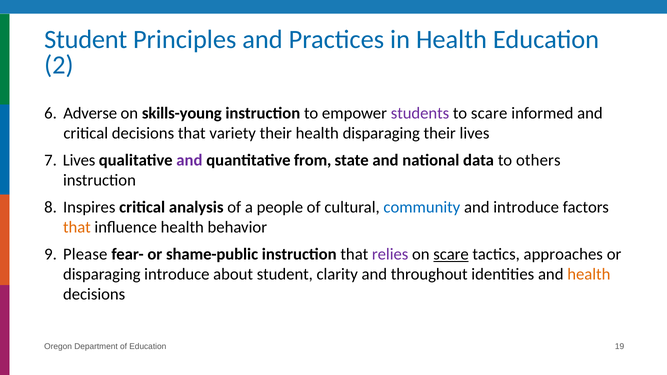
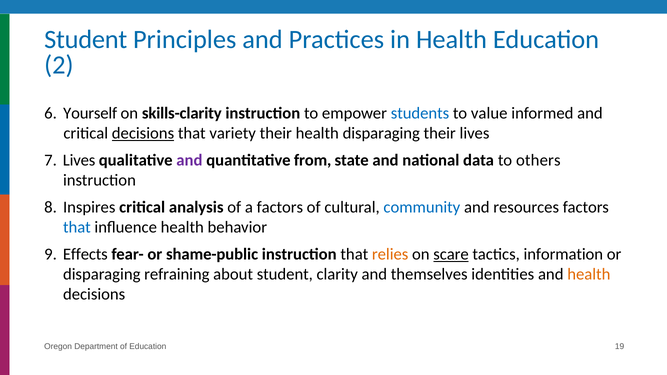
Adverse: Adverse -> Yourself (90, 114)
skills-young: skills-young -> skills-clarity (182, 114)
students colour: purple -> blue (420, 114)
to scare: scare -> value (489, 114)
decisions underline: none -> present (143, 134)
a people: people -> factors (280, 207)
and introduce: introduce -> resources (526, 207)
that colour: orange -> blue (77, 228)
Please: Please -> Effects (85, 254)
relies colour: purple -> orange (390, 254)
approaches: approaches -> information (563, 254)
disparaging introduce: introduce -> refraining (177, 274)
throughout: throughout -> themselves (429, 274)
